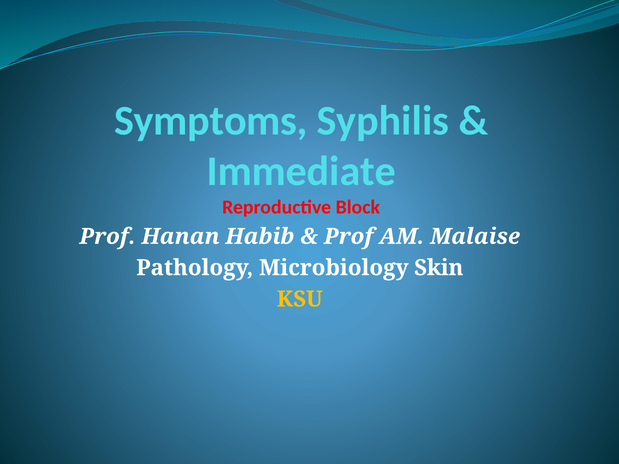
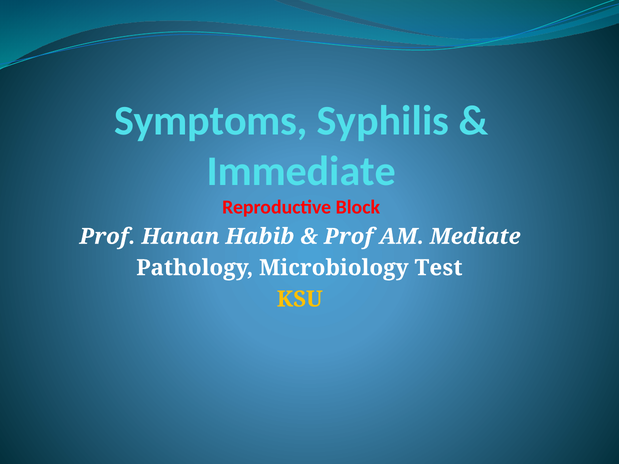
Malaise: Malaise -> Mediate (475, 237)
Skin: Skin -> Test (439, 268)
